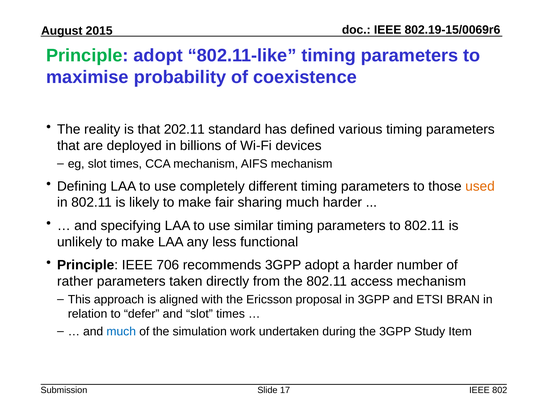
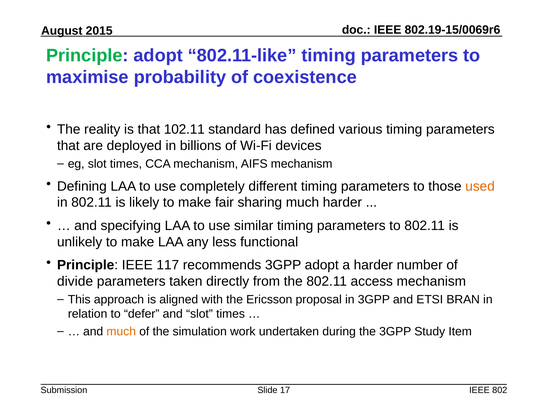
202.11: 202.11 -> 102.11 (184, 129)
706: 706 -> 117 (168, 265)
rather: rather -> divide (75, 281)
much colour: blue -> orange (121, 332)
